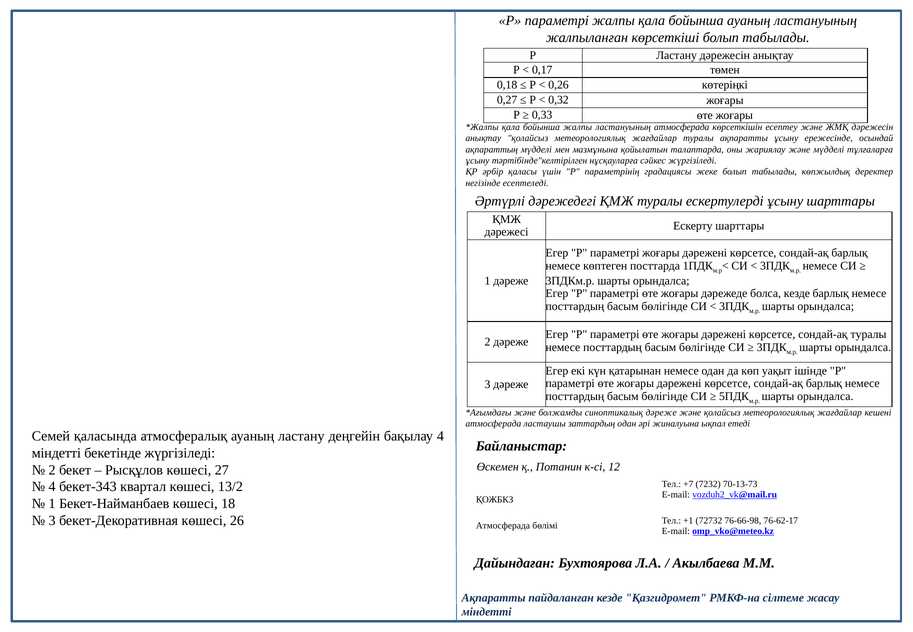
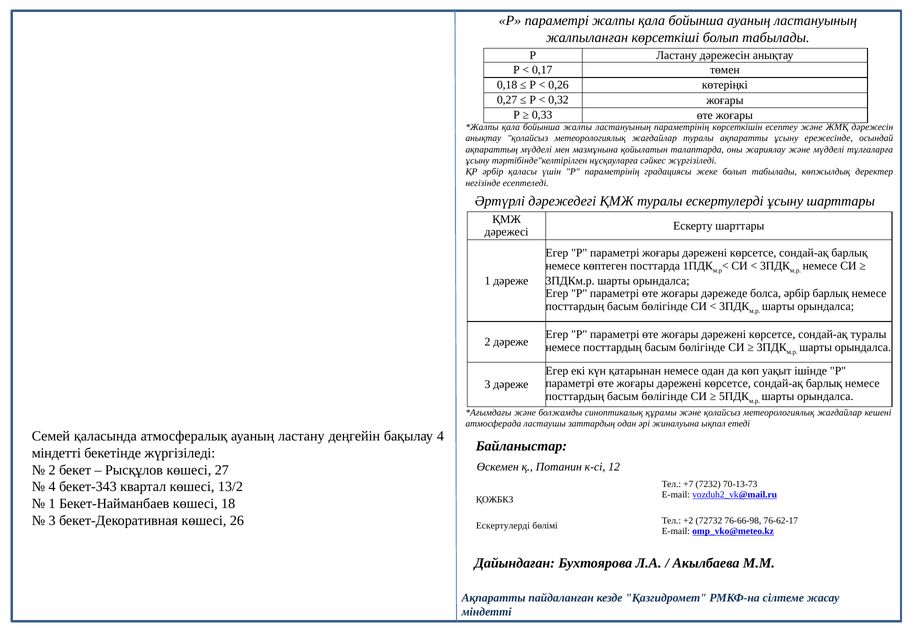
ластануының атмосферада: атмосферада -> параметрінің (682, 127)
болса кезде: кезде -> әрбір (797, 294)
синоптикалық дәреже: дәреже -> құрамы (661, 413)
+1: +1 -> +2 (688, 521)
Атмосферада: Атмосферада -> Ескертулерді (503, 526)
